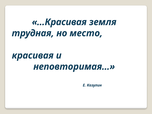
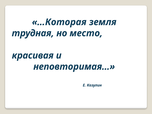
…Красивая: …Красивая -> …Которая (59, 22)
